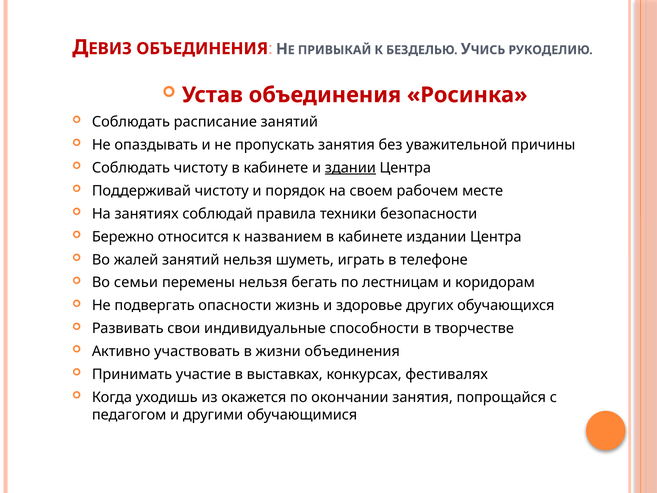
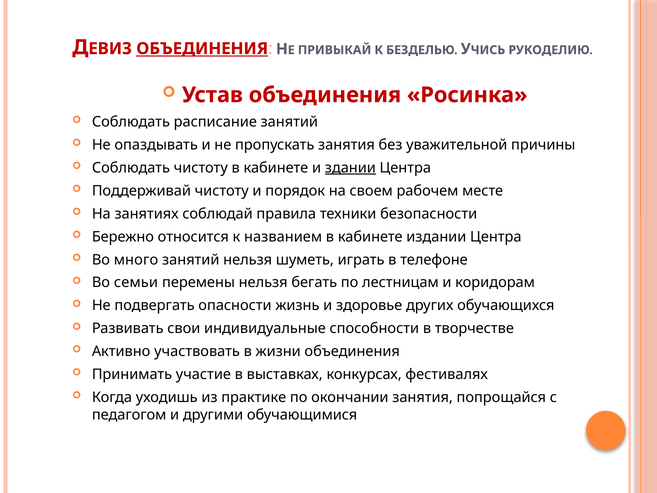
ОБЪЕДИНЕНИЯ underline: none -> present (202, 49)
жалей: жалей -> много (136, 260)
окажется: окажется -> практике (254, 397)
